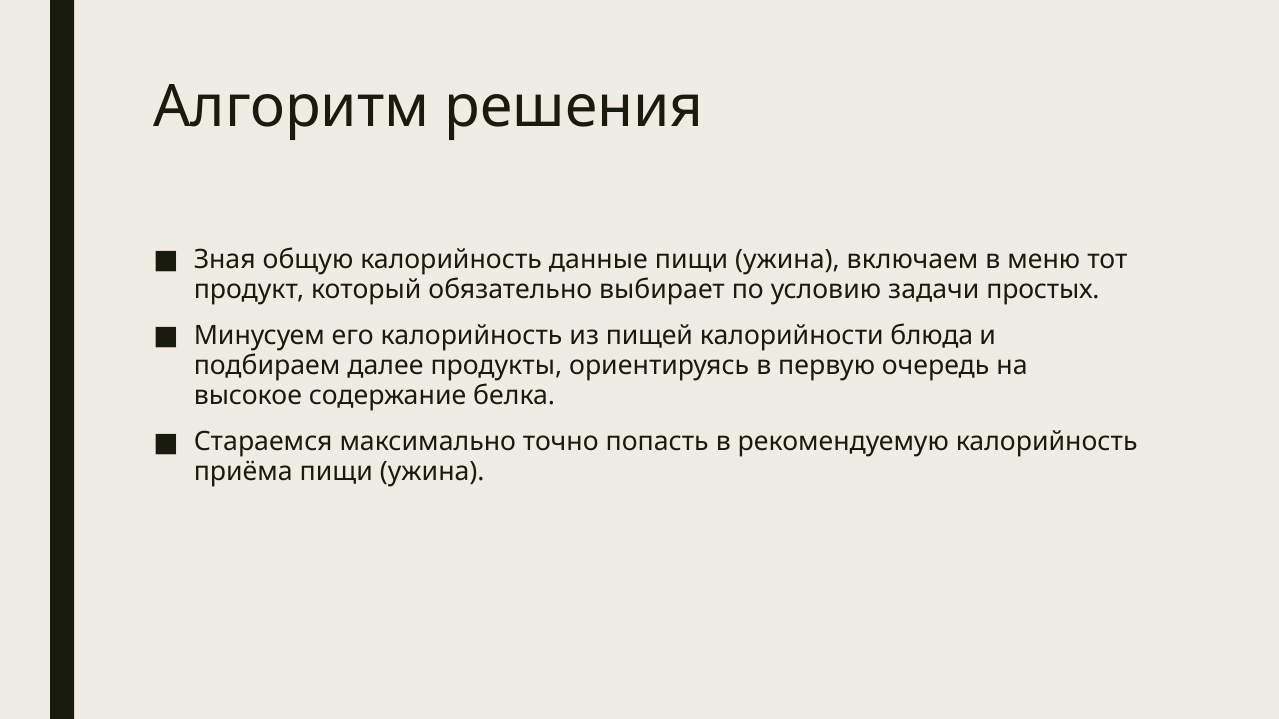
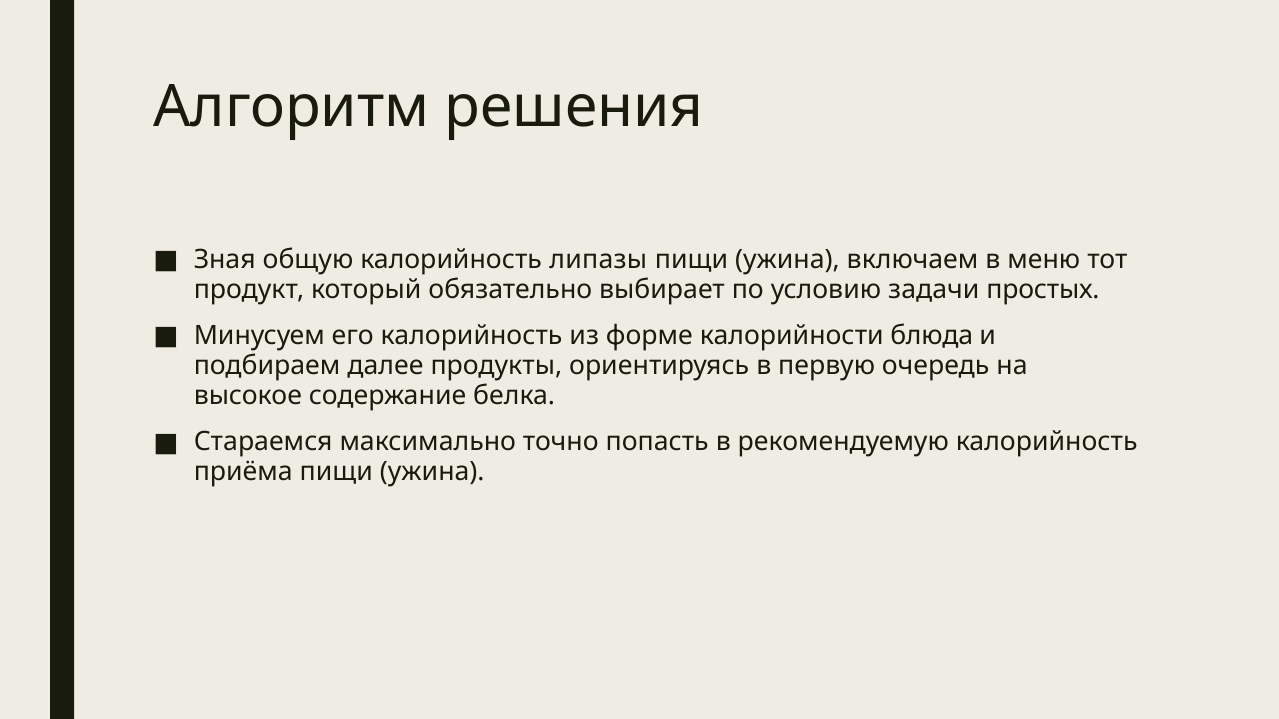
данные: данные -> липазы (598, 260)
пищей: пищей -> форме (649, 336)
